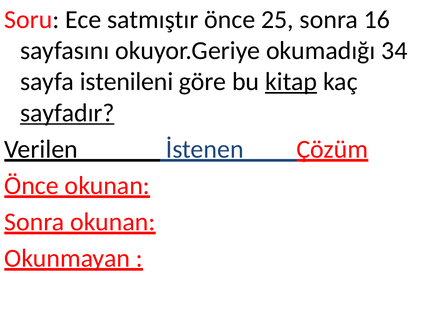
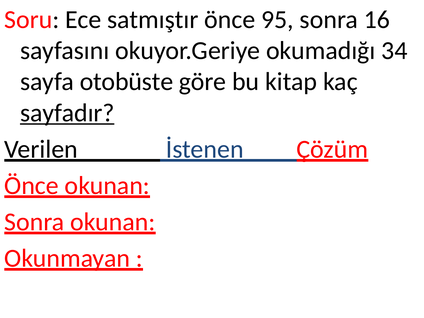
25: 25 -> 95 (277, 20)
istenileni: istenileni -> otobüste (126, 82)
kitap underline: present -> none (291, 82)
